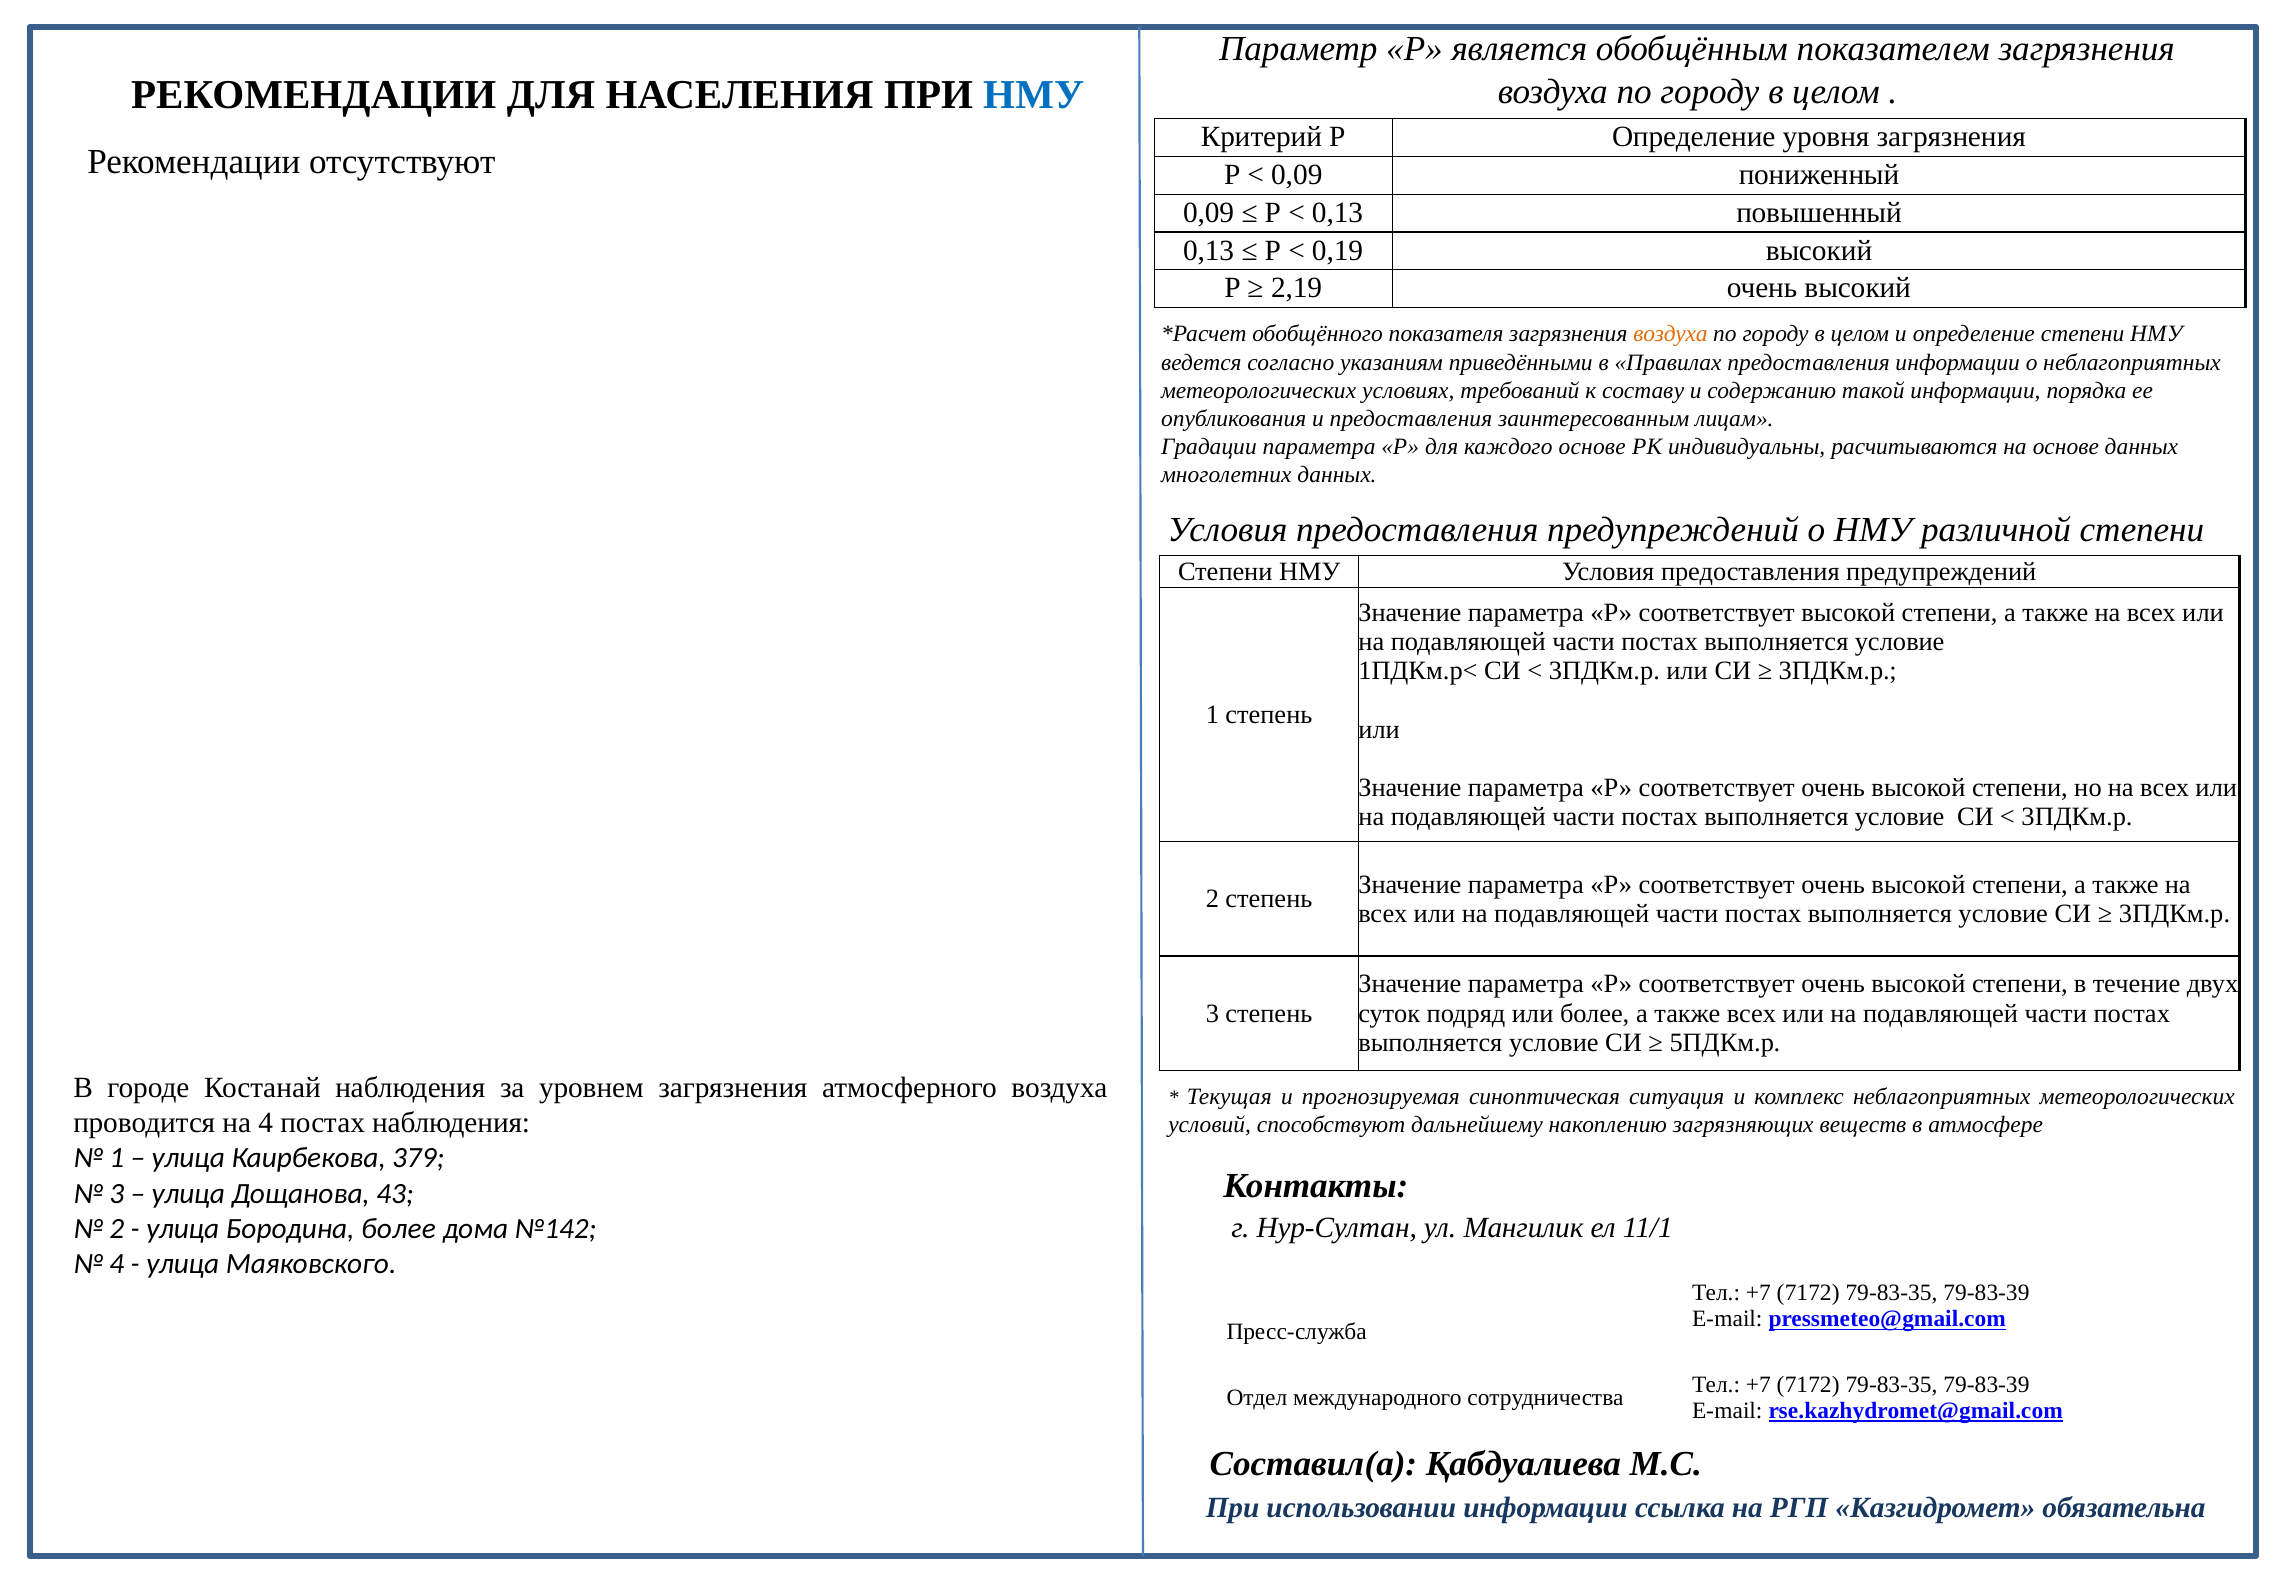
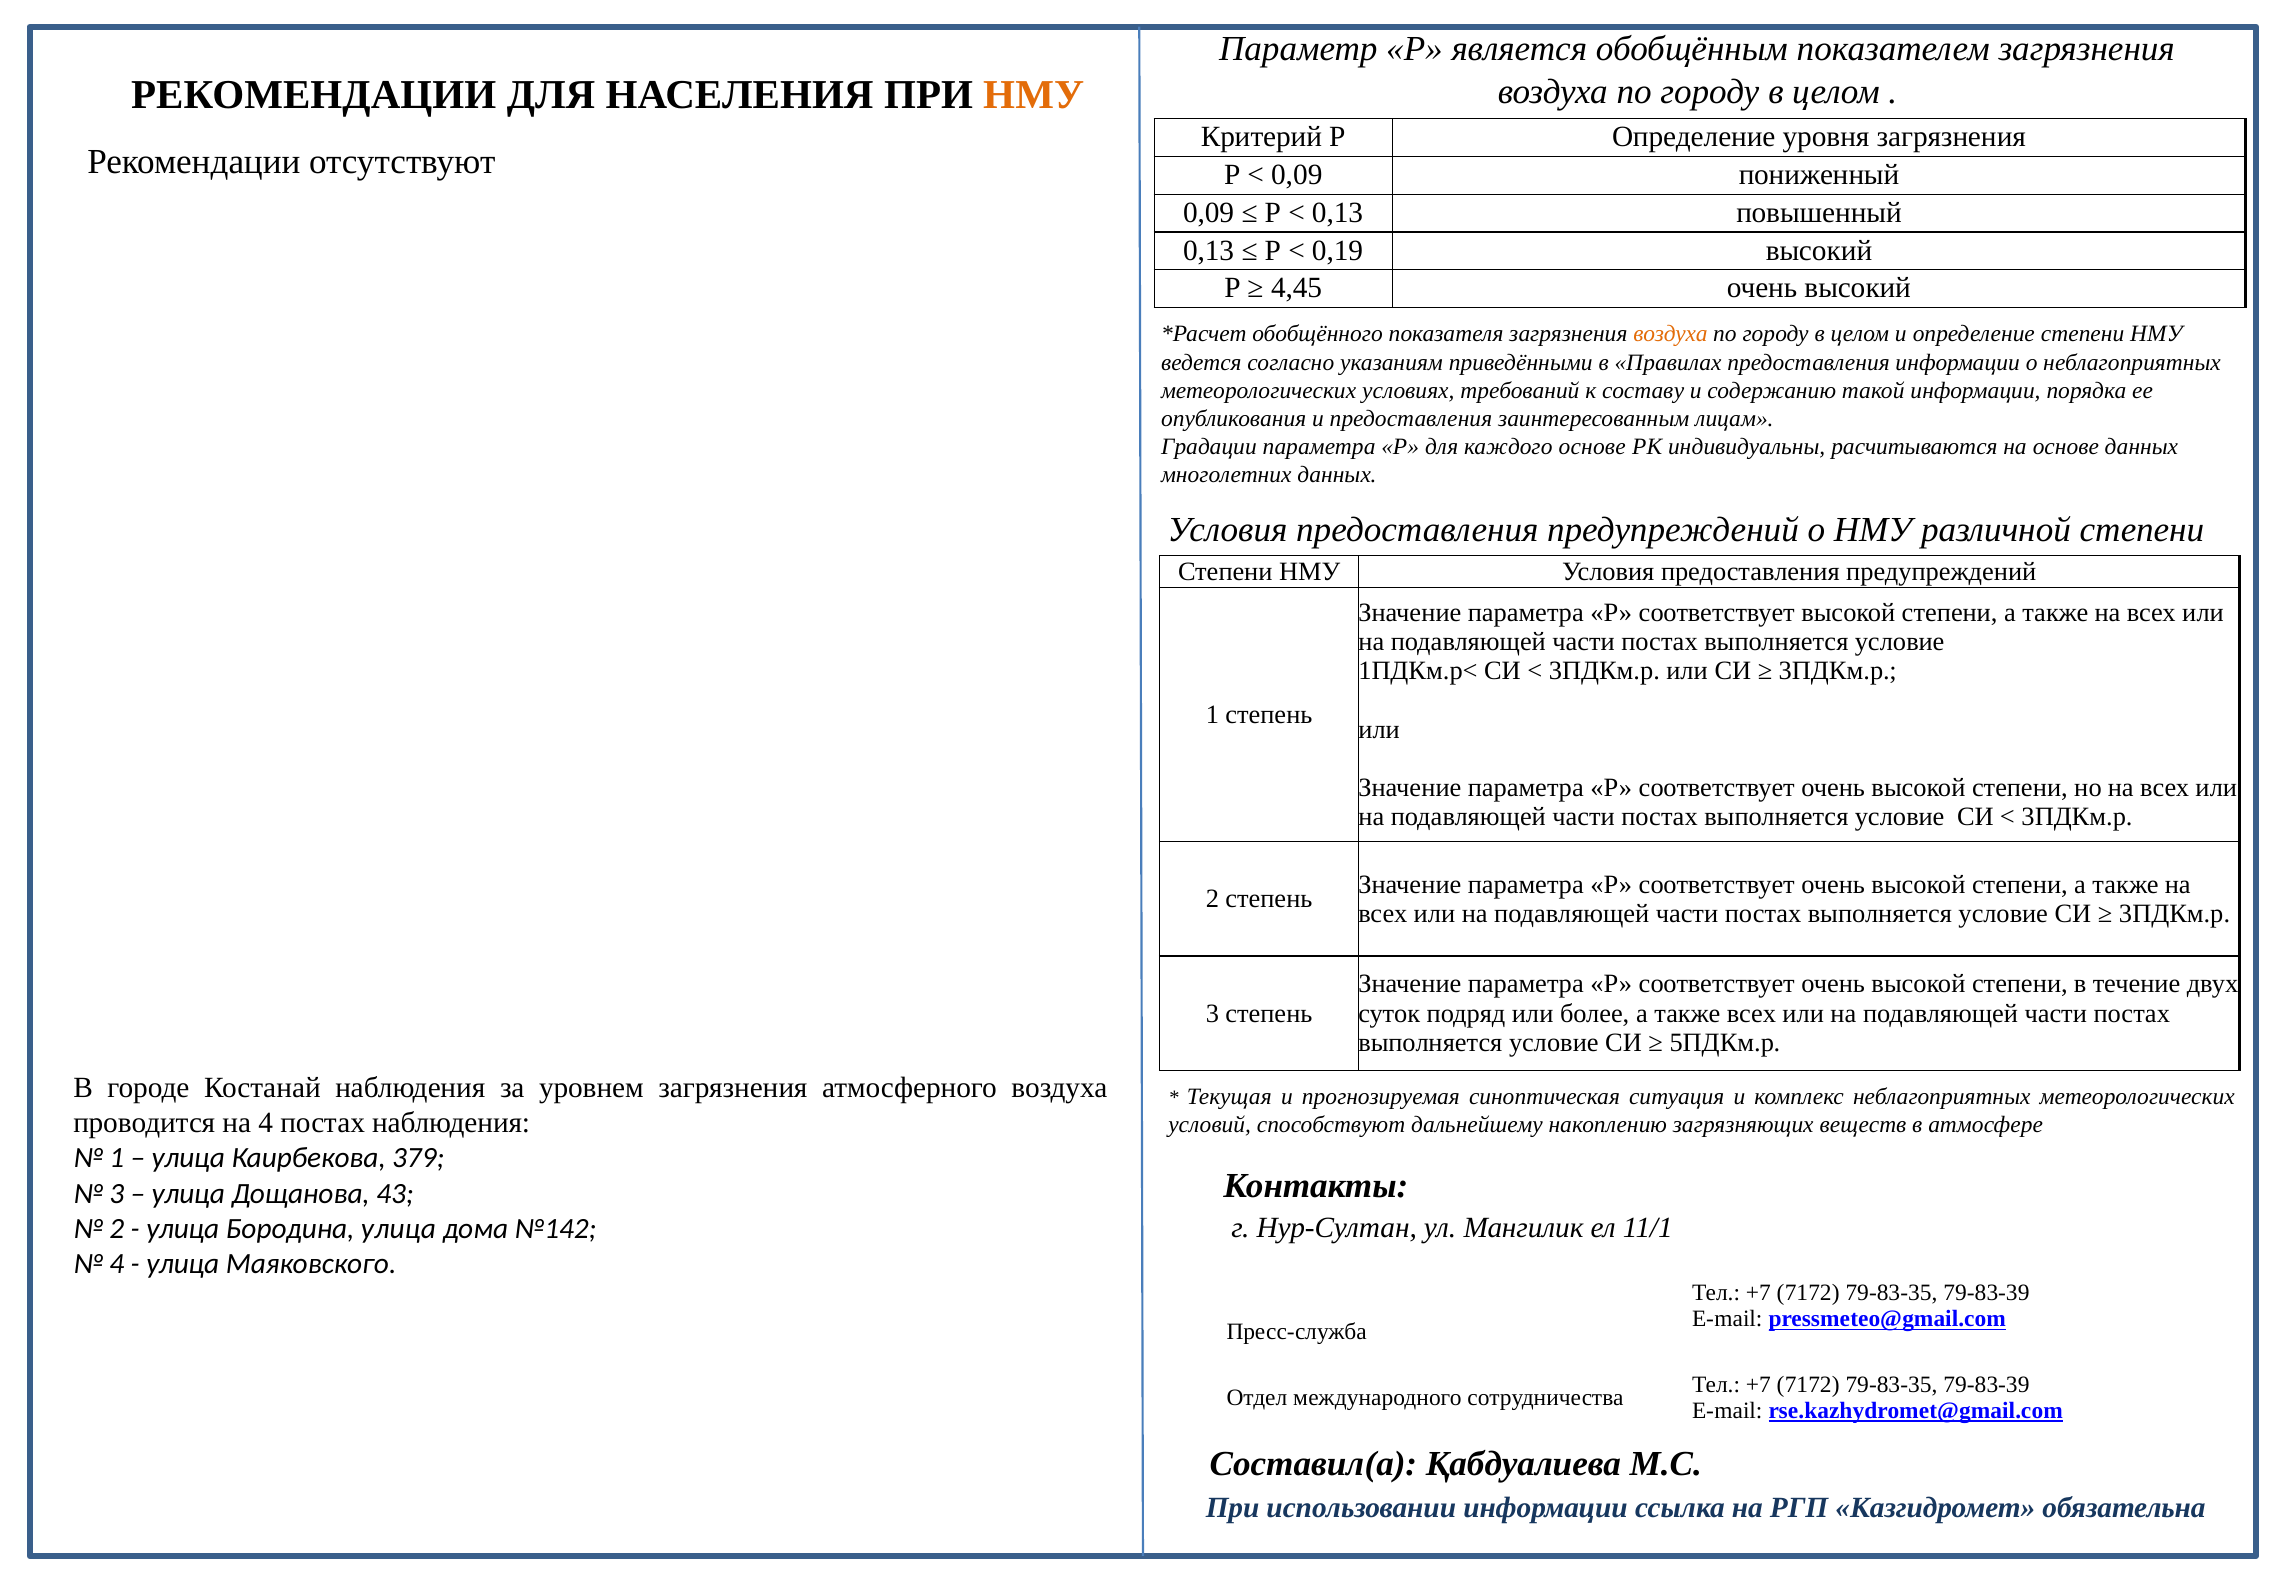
НМУ colour: blue -> orange (1034, 95)
2,19: 2,19 -> 4,45 (1297, 288)
Бородина более: более -> улица (398, 1228)
